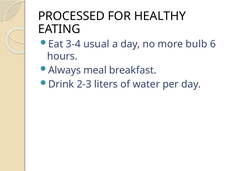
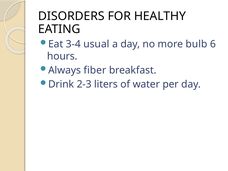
PROCESSED: PROCESSED -> DISORDERS (71, 16)
meal: meal -> fiber (95, 70)
